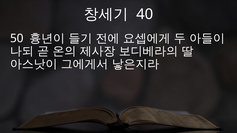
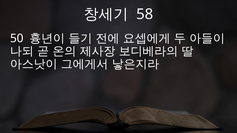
40: 40 -> 58 (145, 14)
